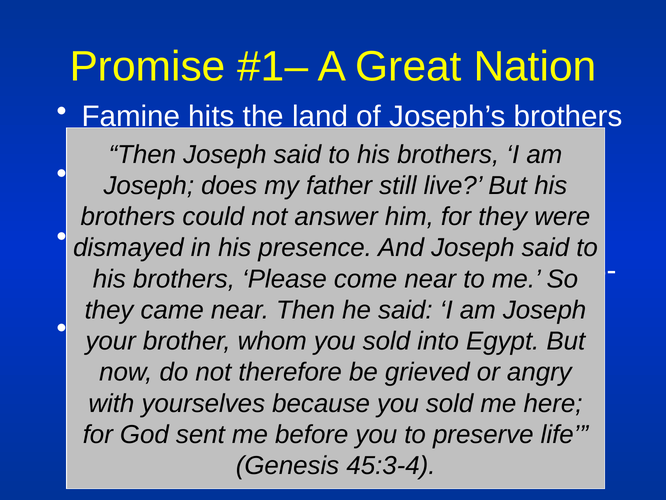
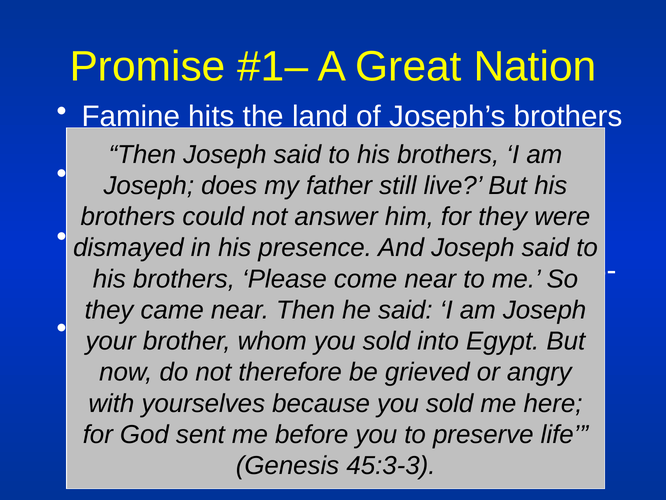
45:3-4: 45:3-4 -> 45:3-3 (391, 465)
